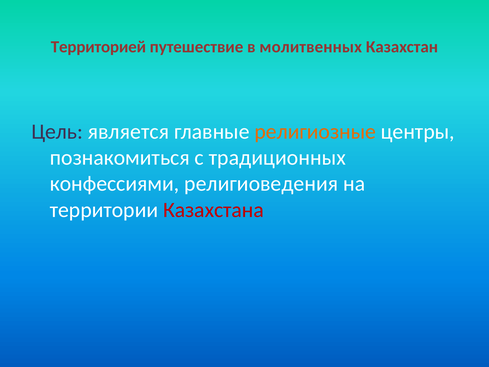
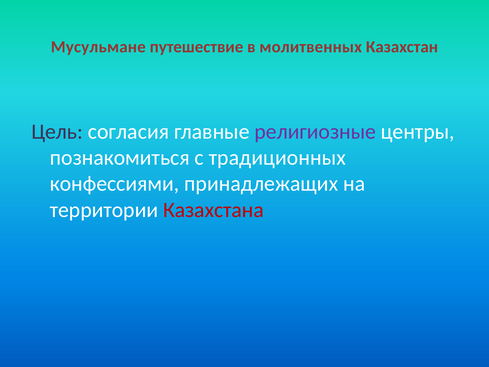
Территорией: Территорией -> Мусульмане (98, 47)
является: является -> согласия (128, 131)
религиозные colour: orange -> purple (315, 131)
религиоведения: религиоведения -> принадлежащих (261, 184)
